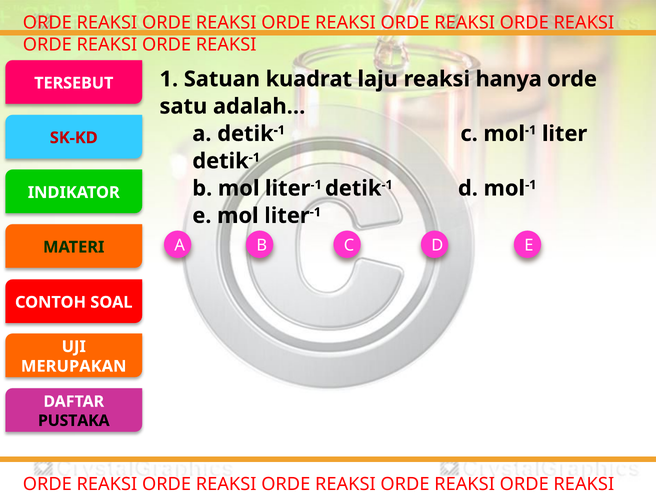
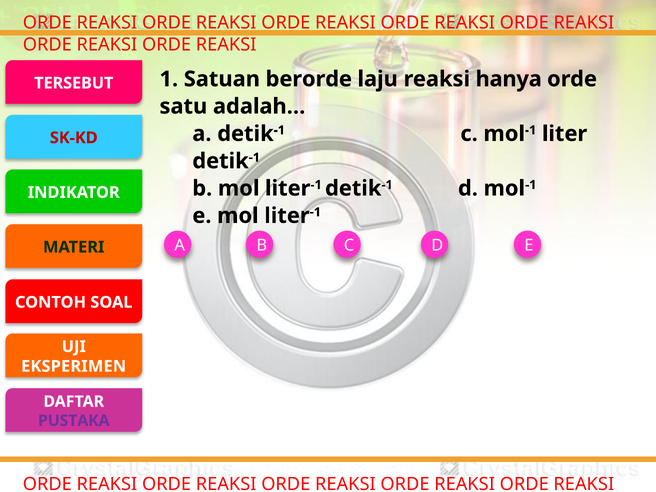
kuadrat: kuadrat -> berorde (309, 79)
MERUPAKAN: MERUPAKAN -> EKSPERIMEN (74, 366)
PUSTAKA colour: black -> purple (74, 421)
